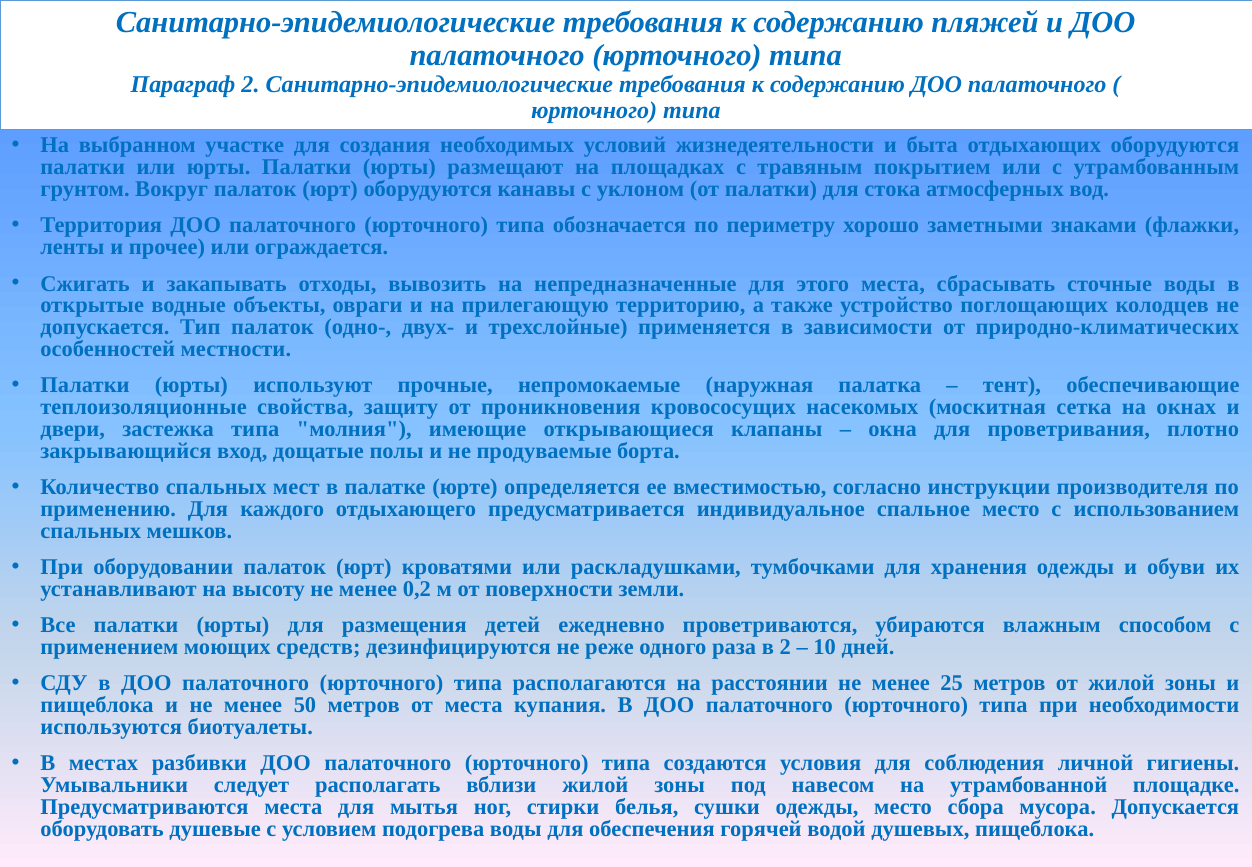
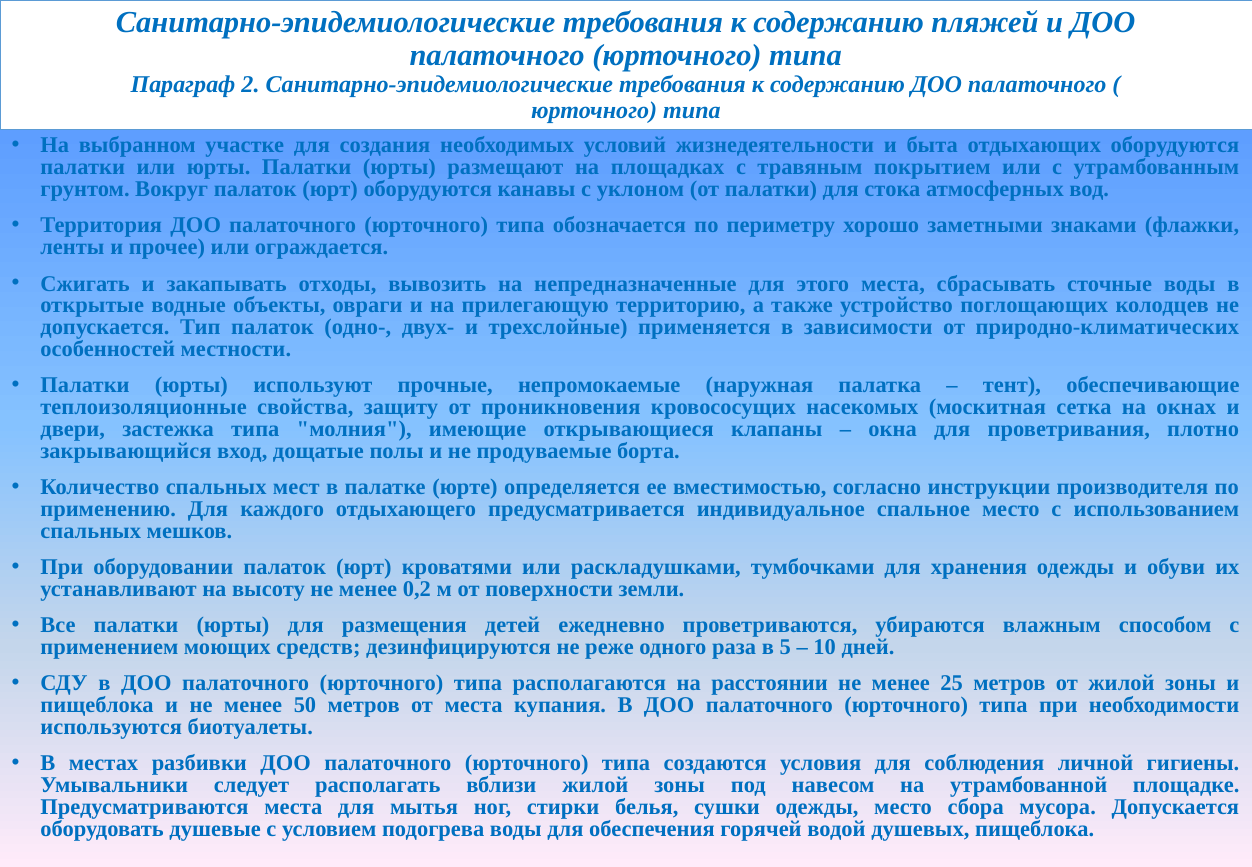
в 2: 2 -> 5 (785, 647)
